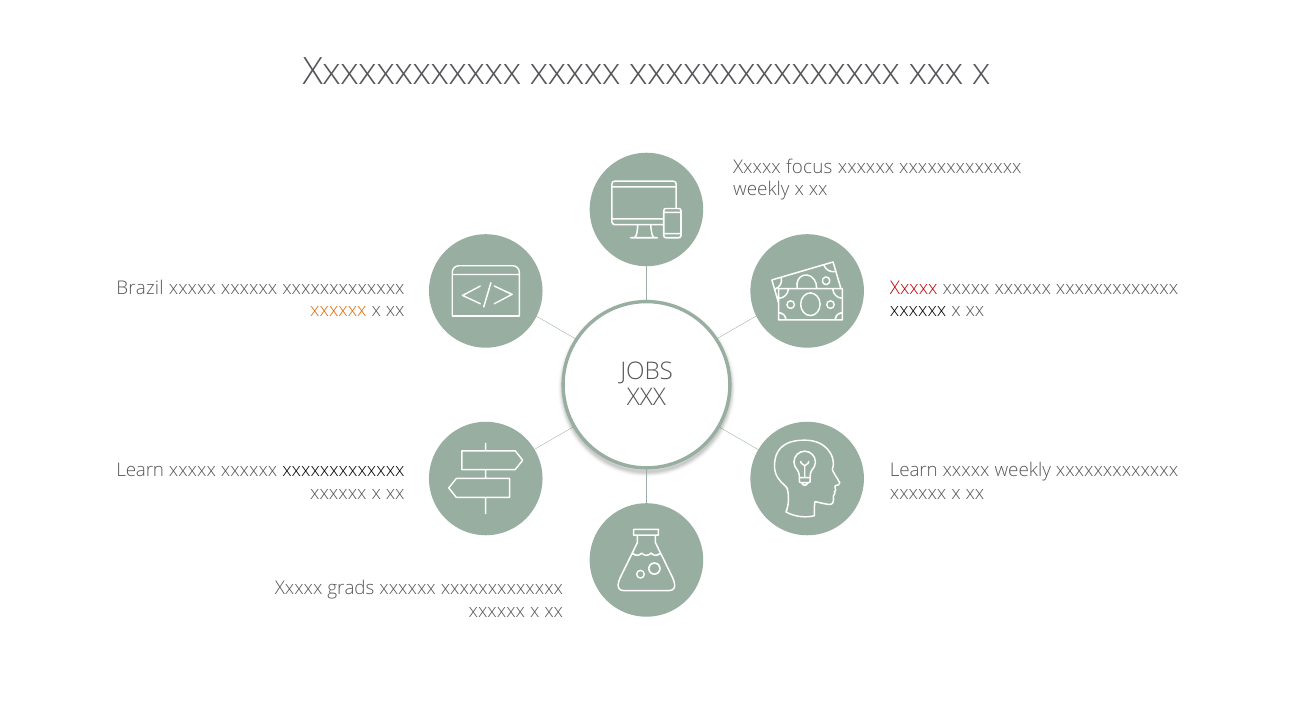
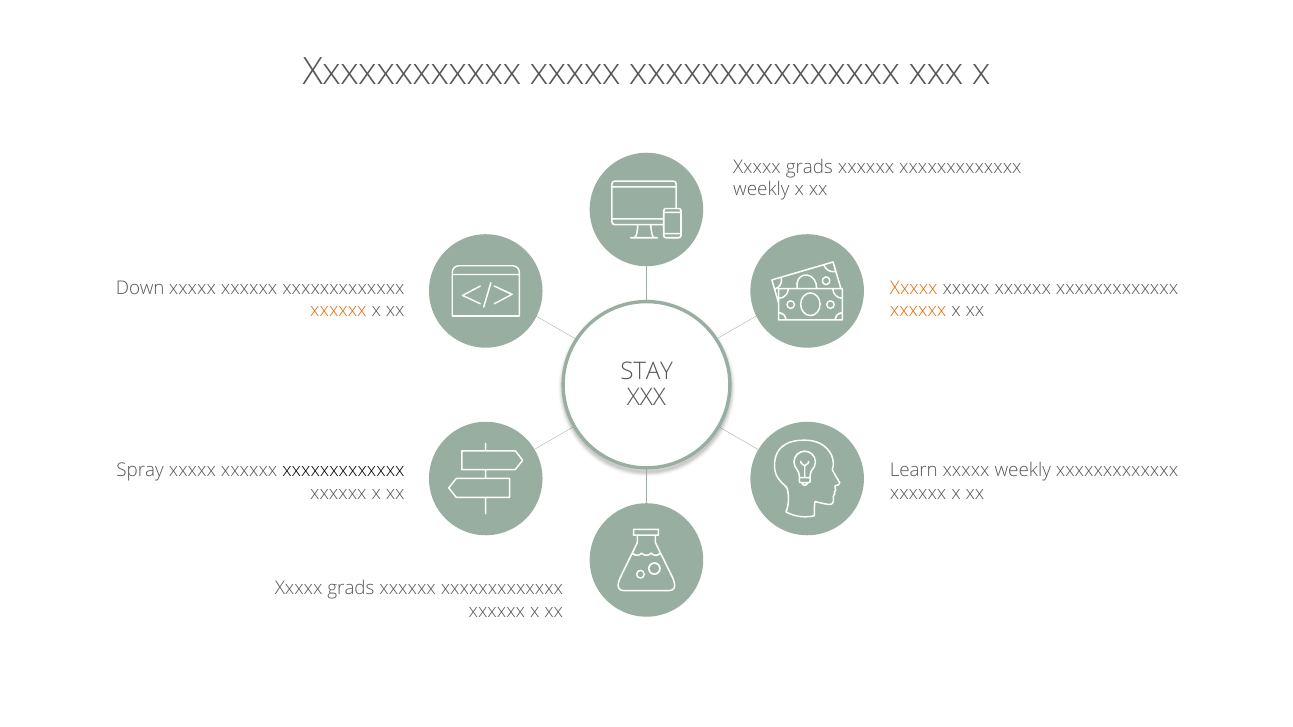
focus: focus -> grads (809, 167)
Brazil: Brazil -> Down (140, 288)
Xxxxx colour: red -> orange (914, 288)
xxxxxx colour: black -> orange (918, 311)
JOBS: JOBS -> STAY (647, 372)
Learn: Learn -> Spray (140, 471)
